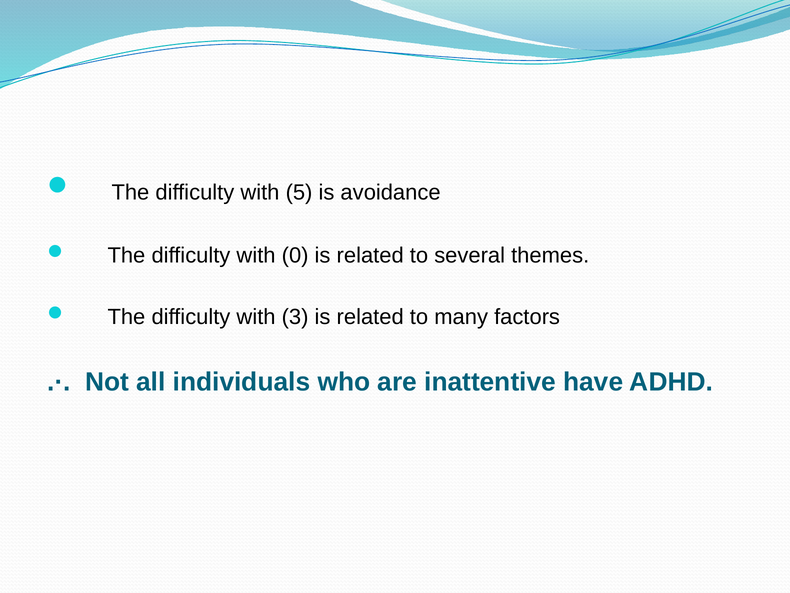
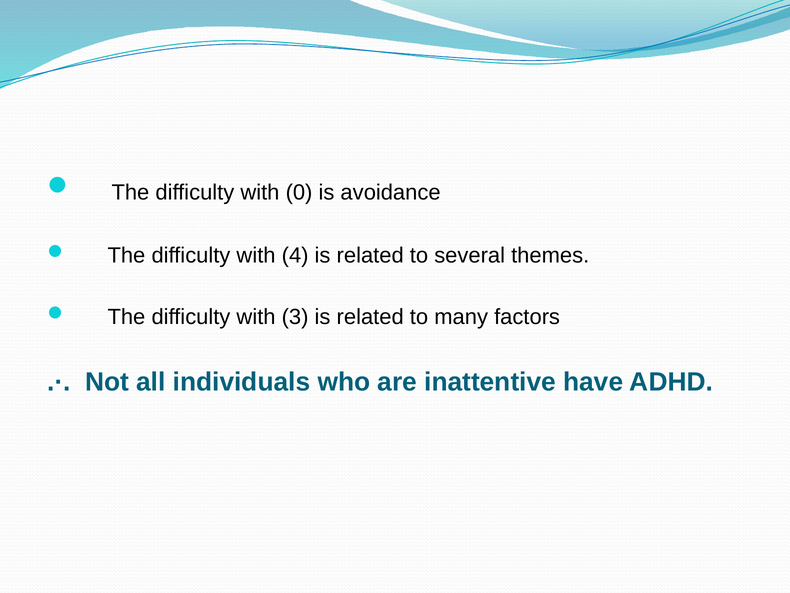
5: 5 -> 0 (299, 192)
0: 0 -> 4 (295, 255)
